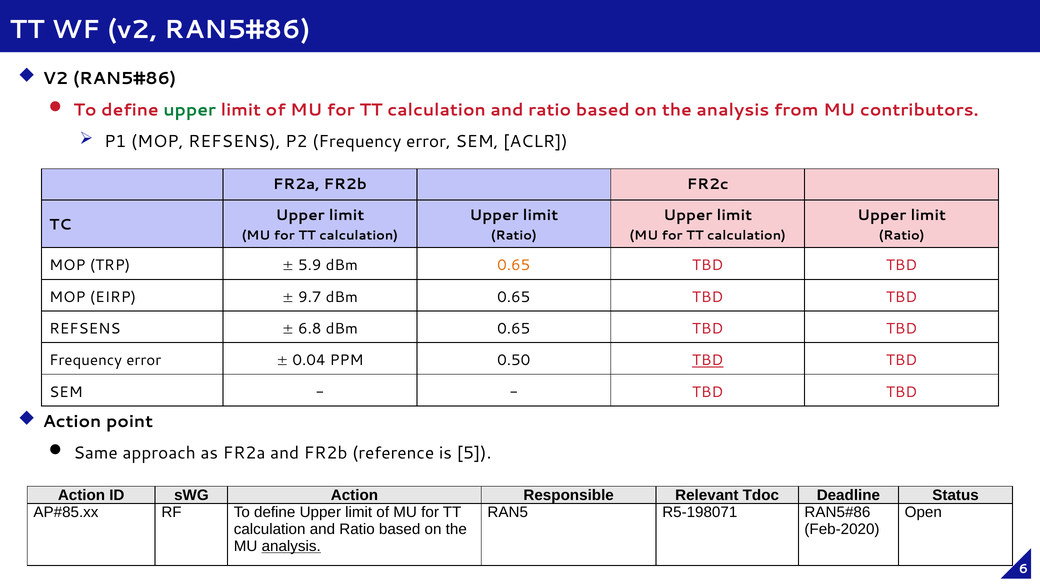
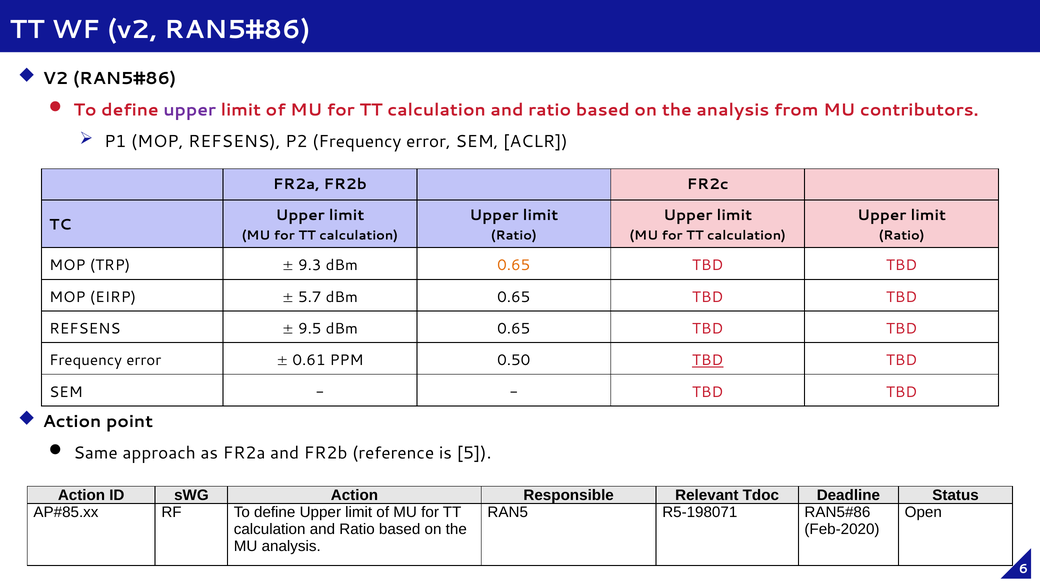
upper colour: green -> purple (190, 110)
5.9: 5.9 -> 9.3 (310, 265)
9.7: 9.7 -> 5.7 (310, 297)
6.8: 6.8 -> 9.5 (310, 329)
0.04: 0.04 -> 0.61 (309, 360)
analysis underline: present -> none (291, 546)
